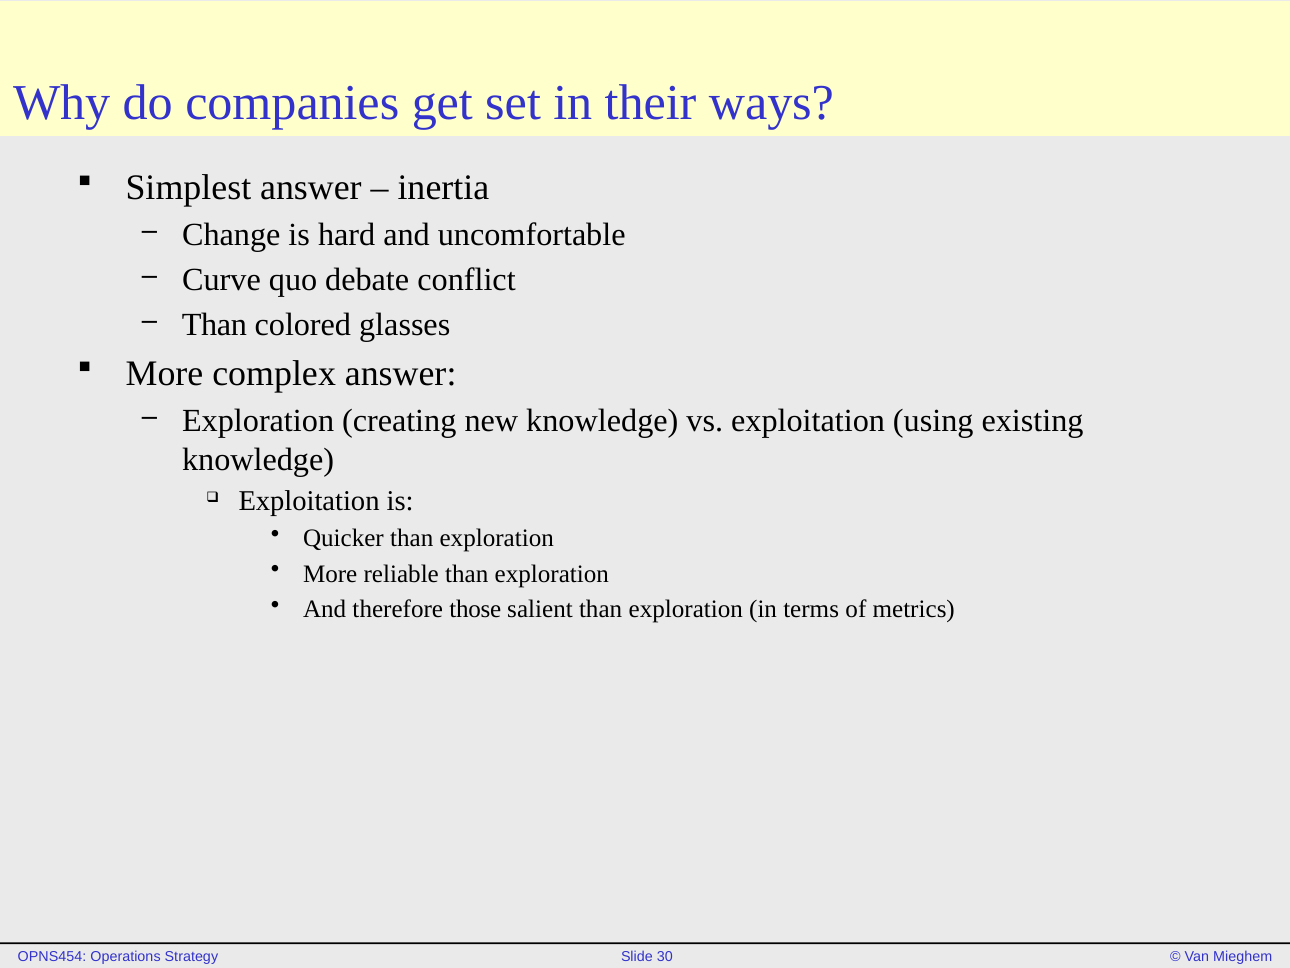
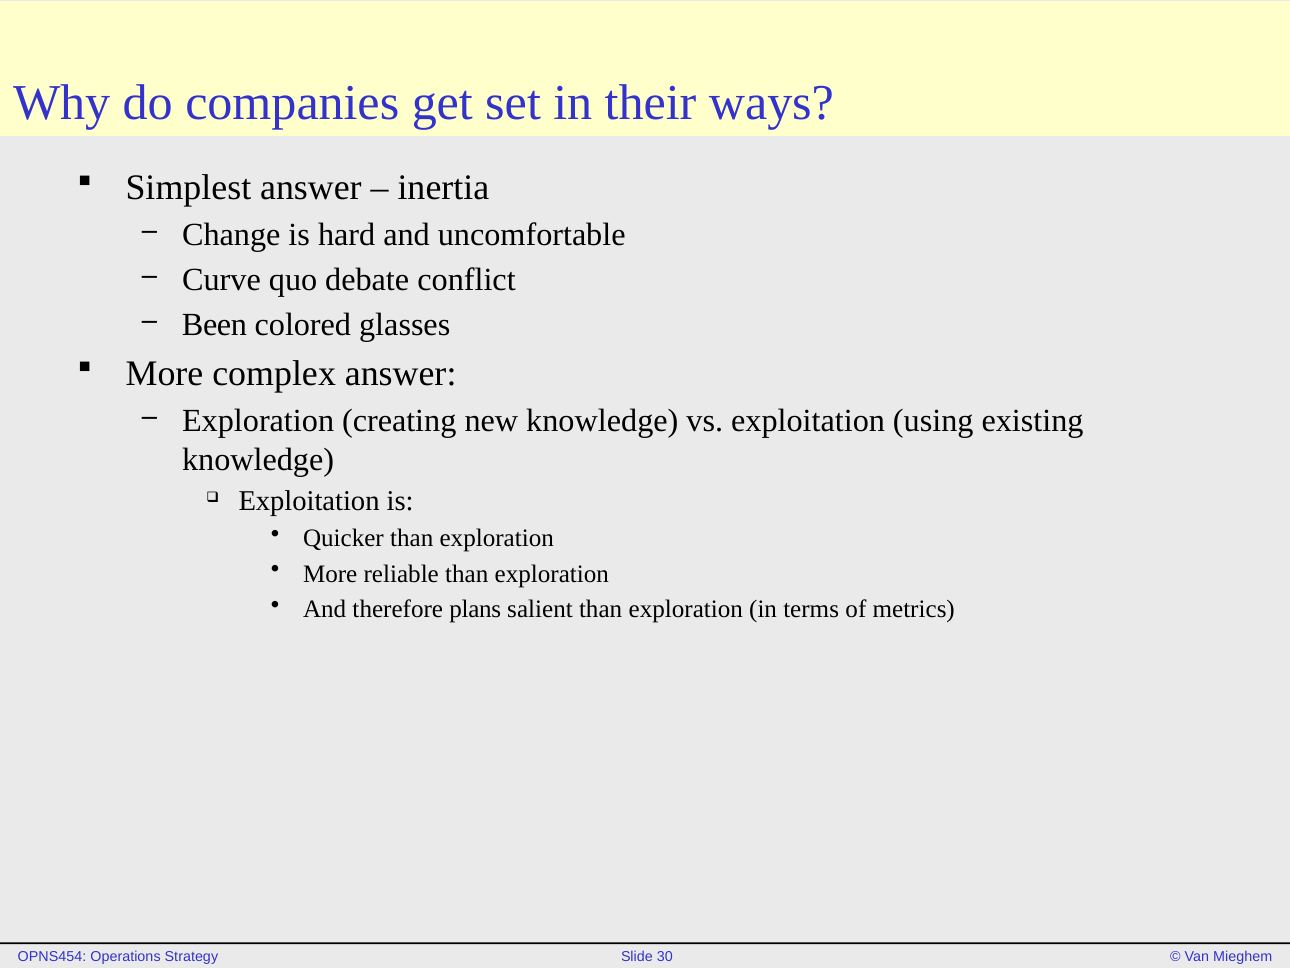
Than: Than -> Been (214, 325)
those: those -> plans (475, 609)
